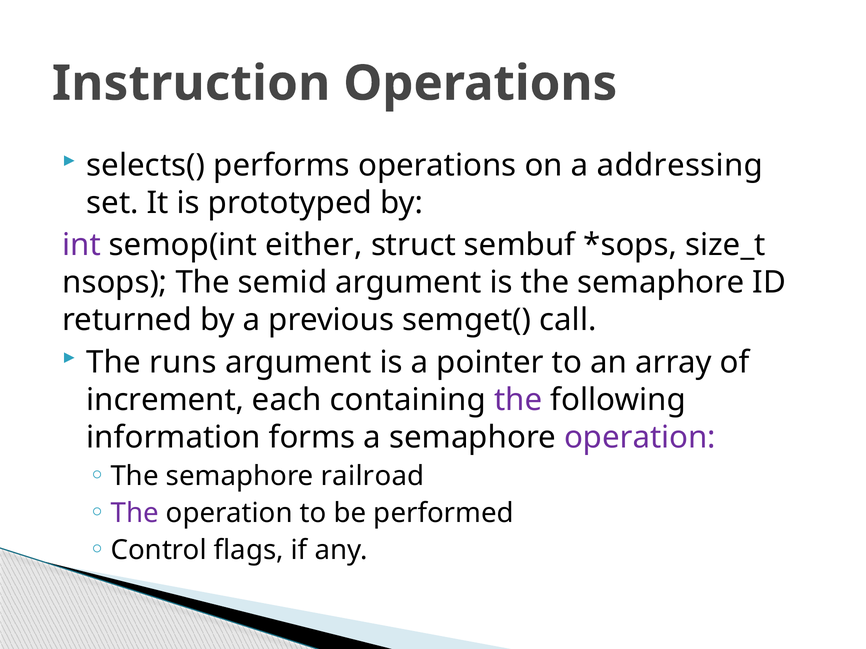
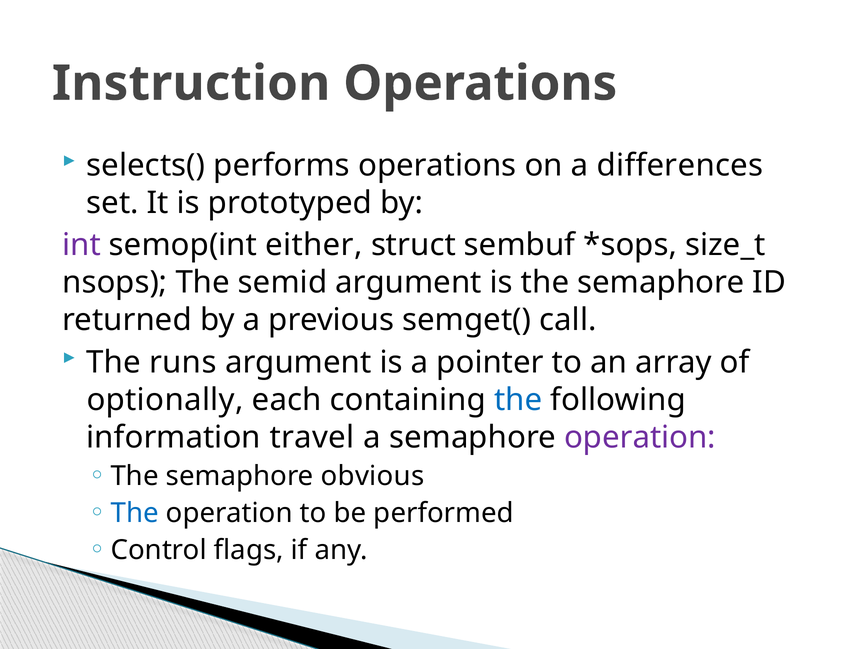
addressing: addressing -> differences (680, 166)
increment: increment -> optionally (165, 400)
the colour: purple -> blue (518, 400)
forms: forms -> travel (312, 438)
railroad: railroad -> obvious (373, 477)
The colour: purple -> blue (135, 514)
